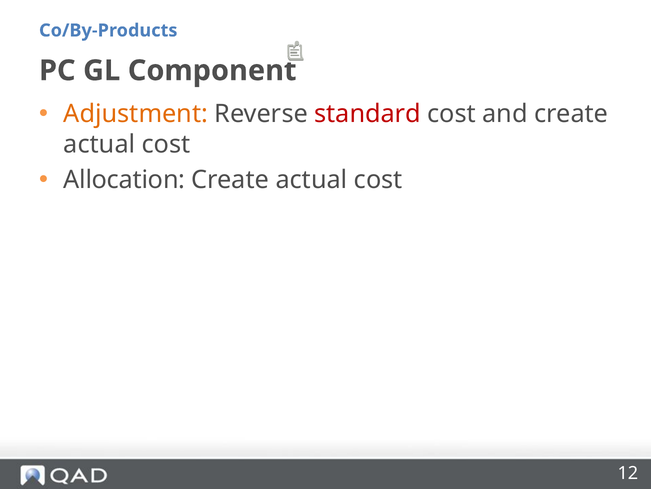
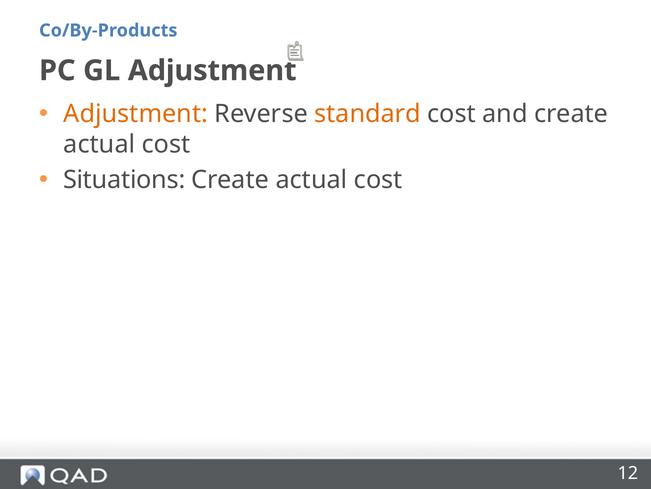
GL Component: Component -> Adjustment (212, 70)
standard colour: red -> orange (368, 114)
Allocation: Allocation -> Situations (124, 180)
